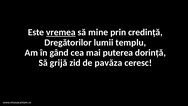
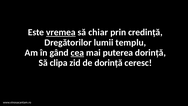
mine: mine -> chiar (98, 32)
cea underline: none -> present (77, 53)
grijă: grijă -> clipa (59, 63)
de pavăza: pavăza -> dorință (109, 63)
